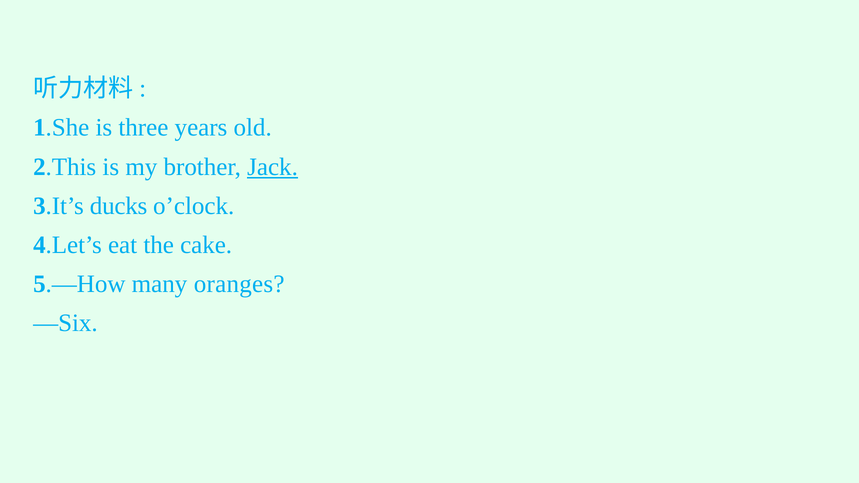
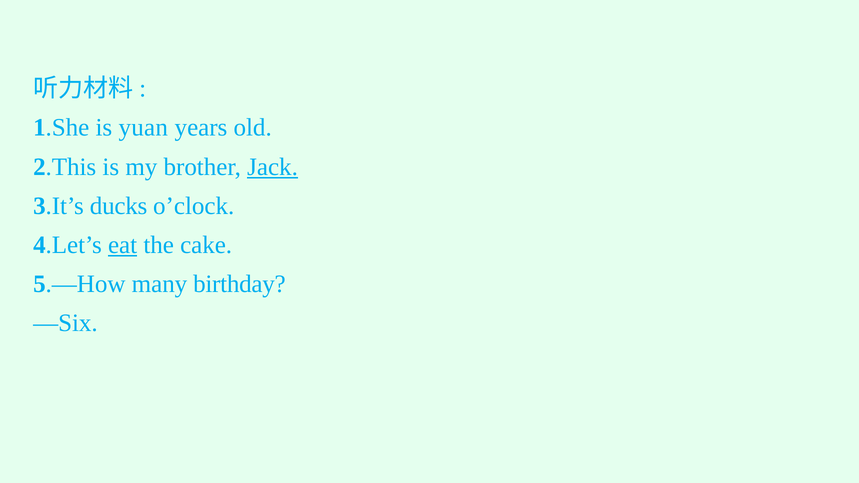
three: three -> yuan (143, 128)
eat underline: none -> present (123, 245)
oranges: oranges -> birthday (239, 284)
